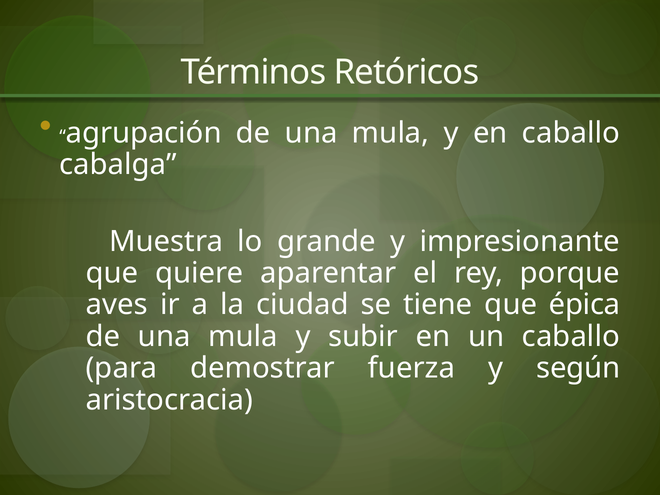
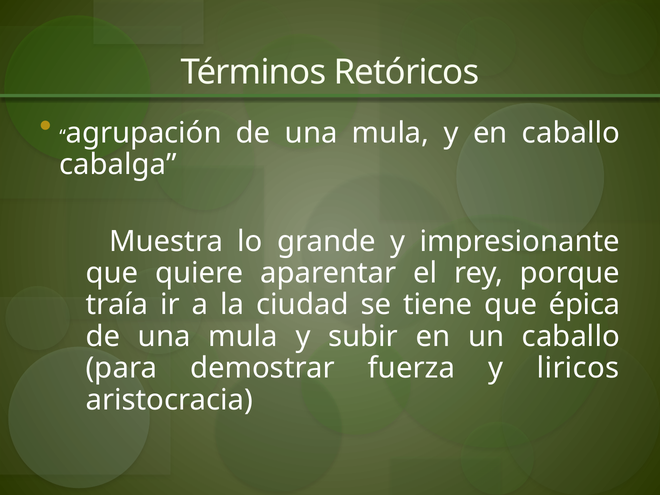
aves: aves -> traía (117, 305)
según: según -> liricos (578, 368)
